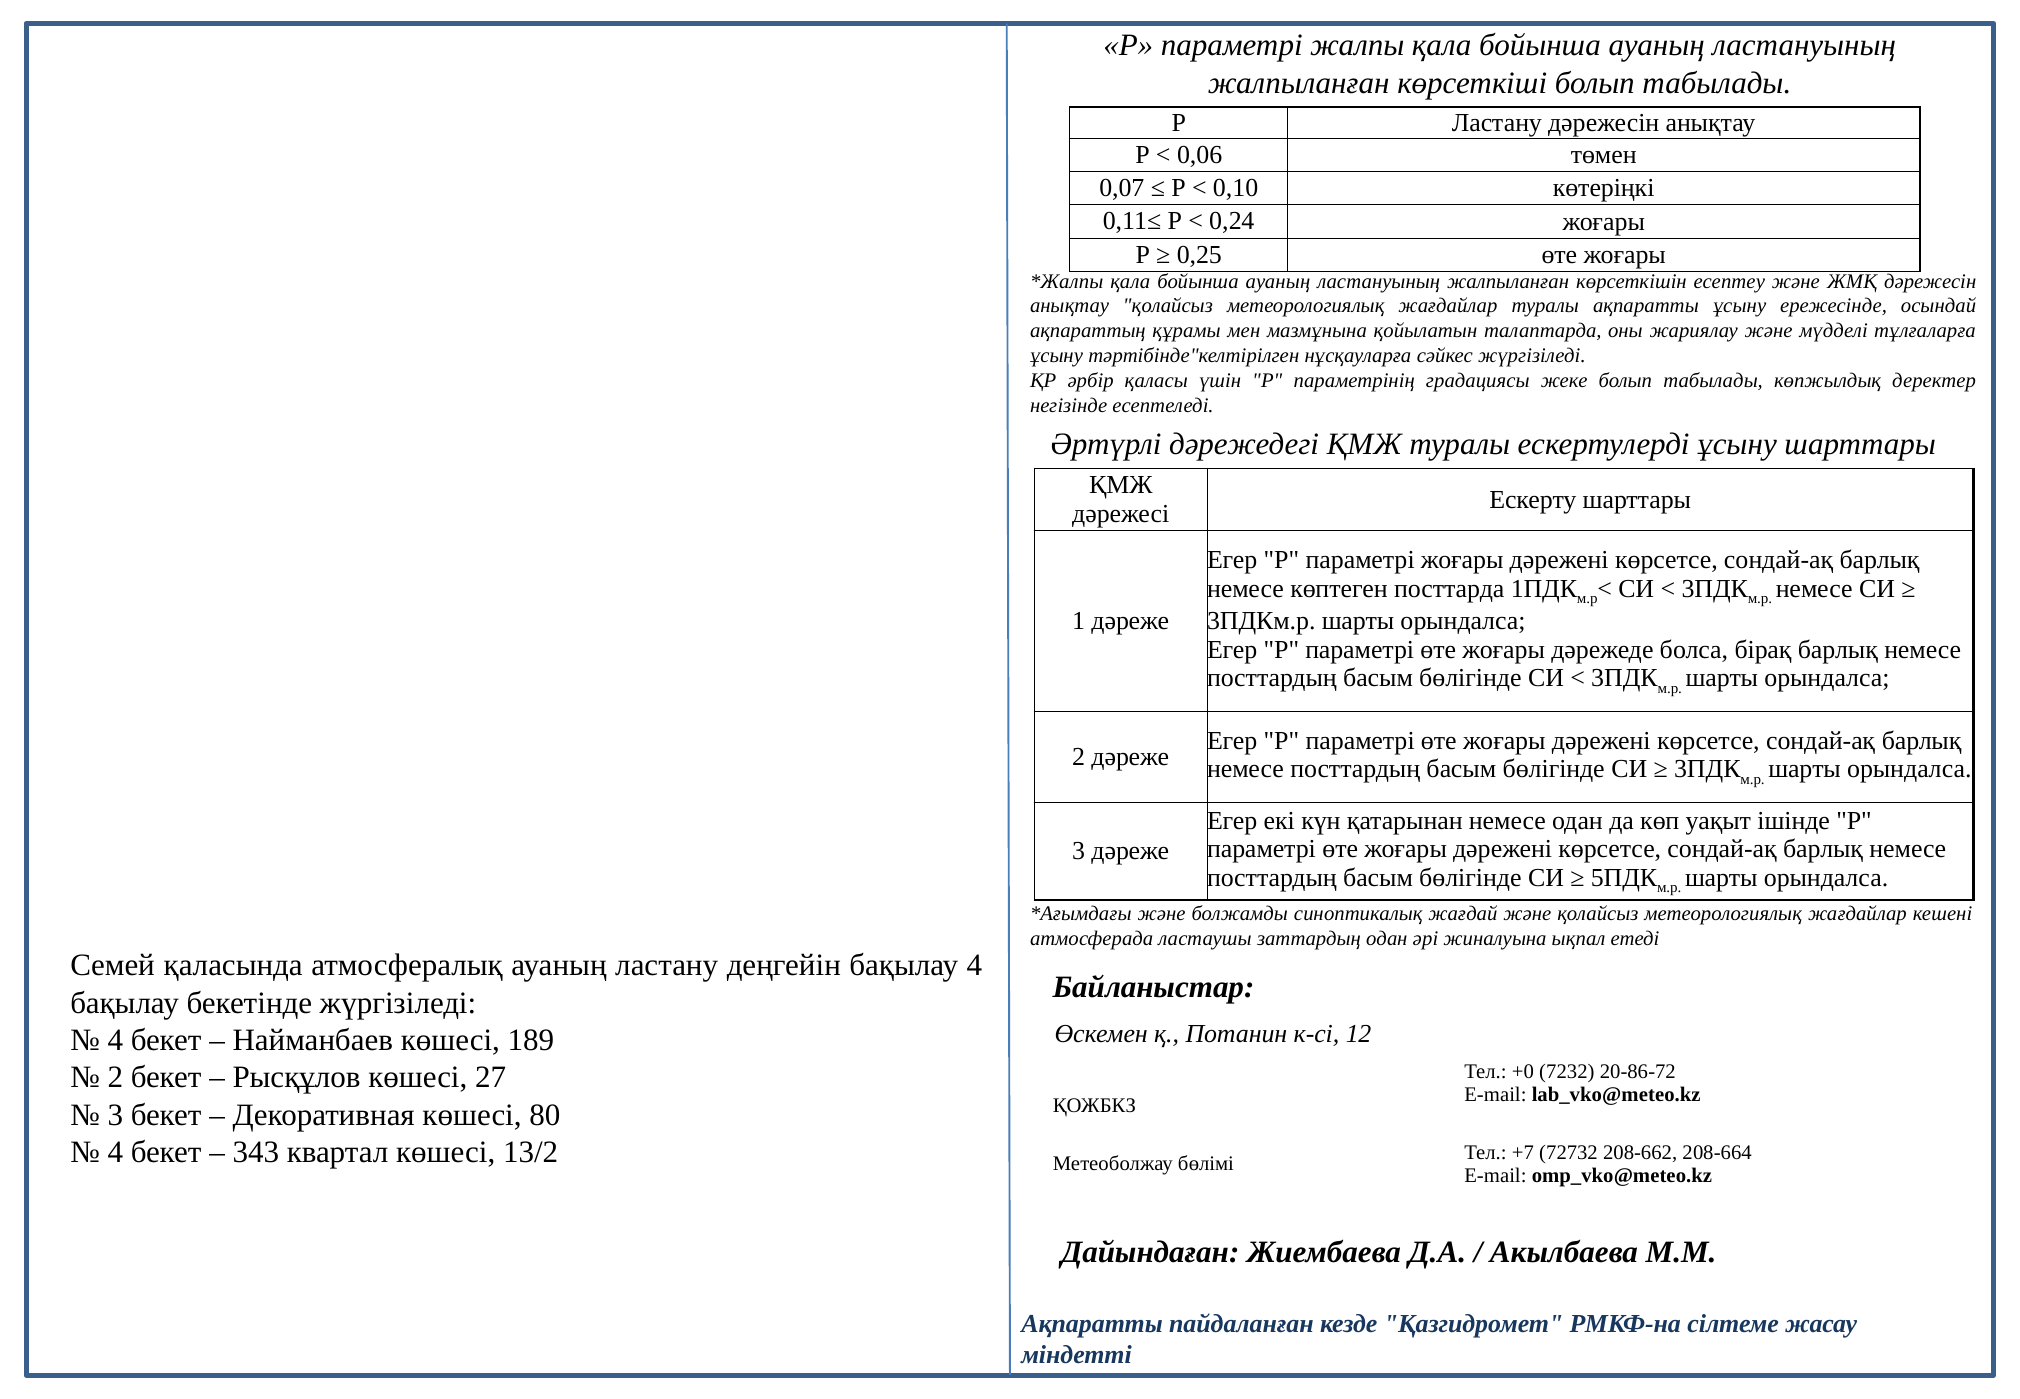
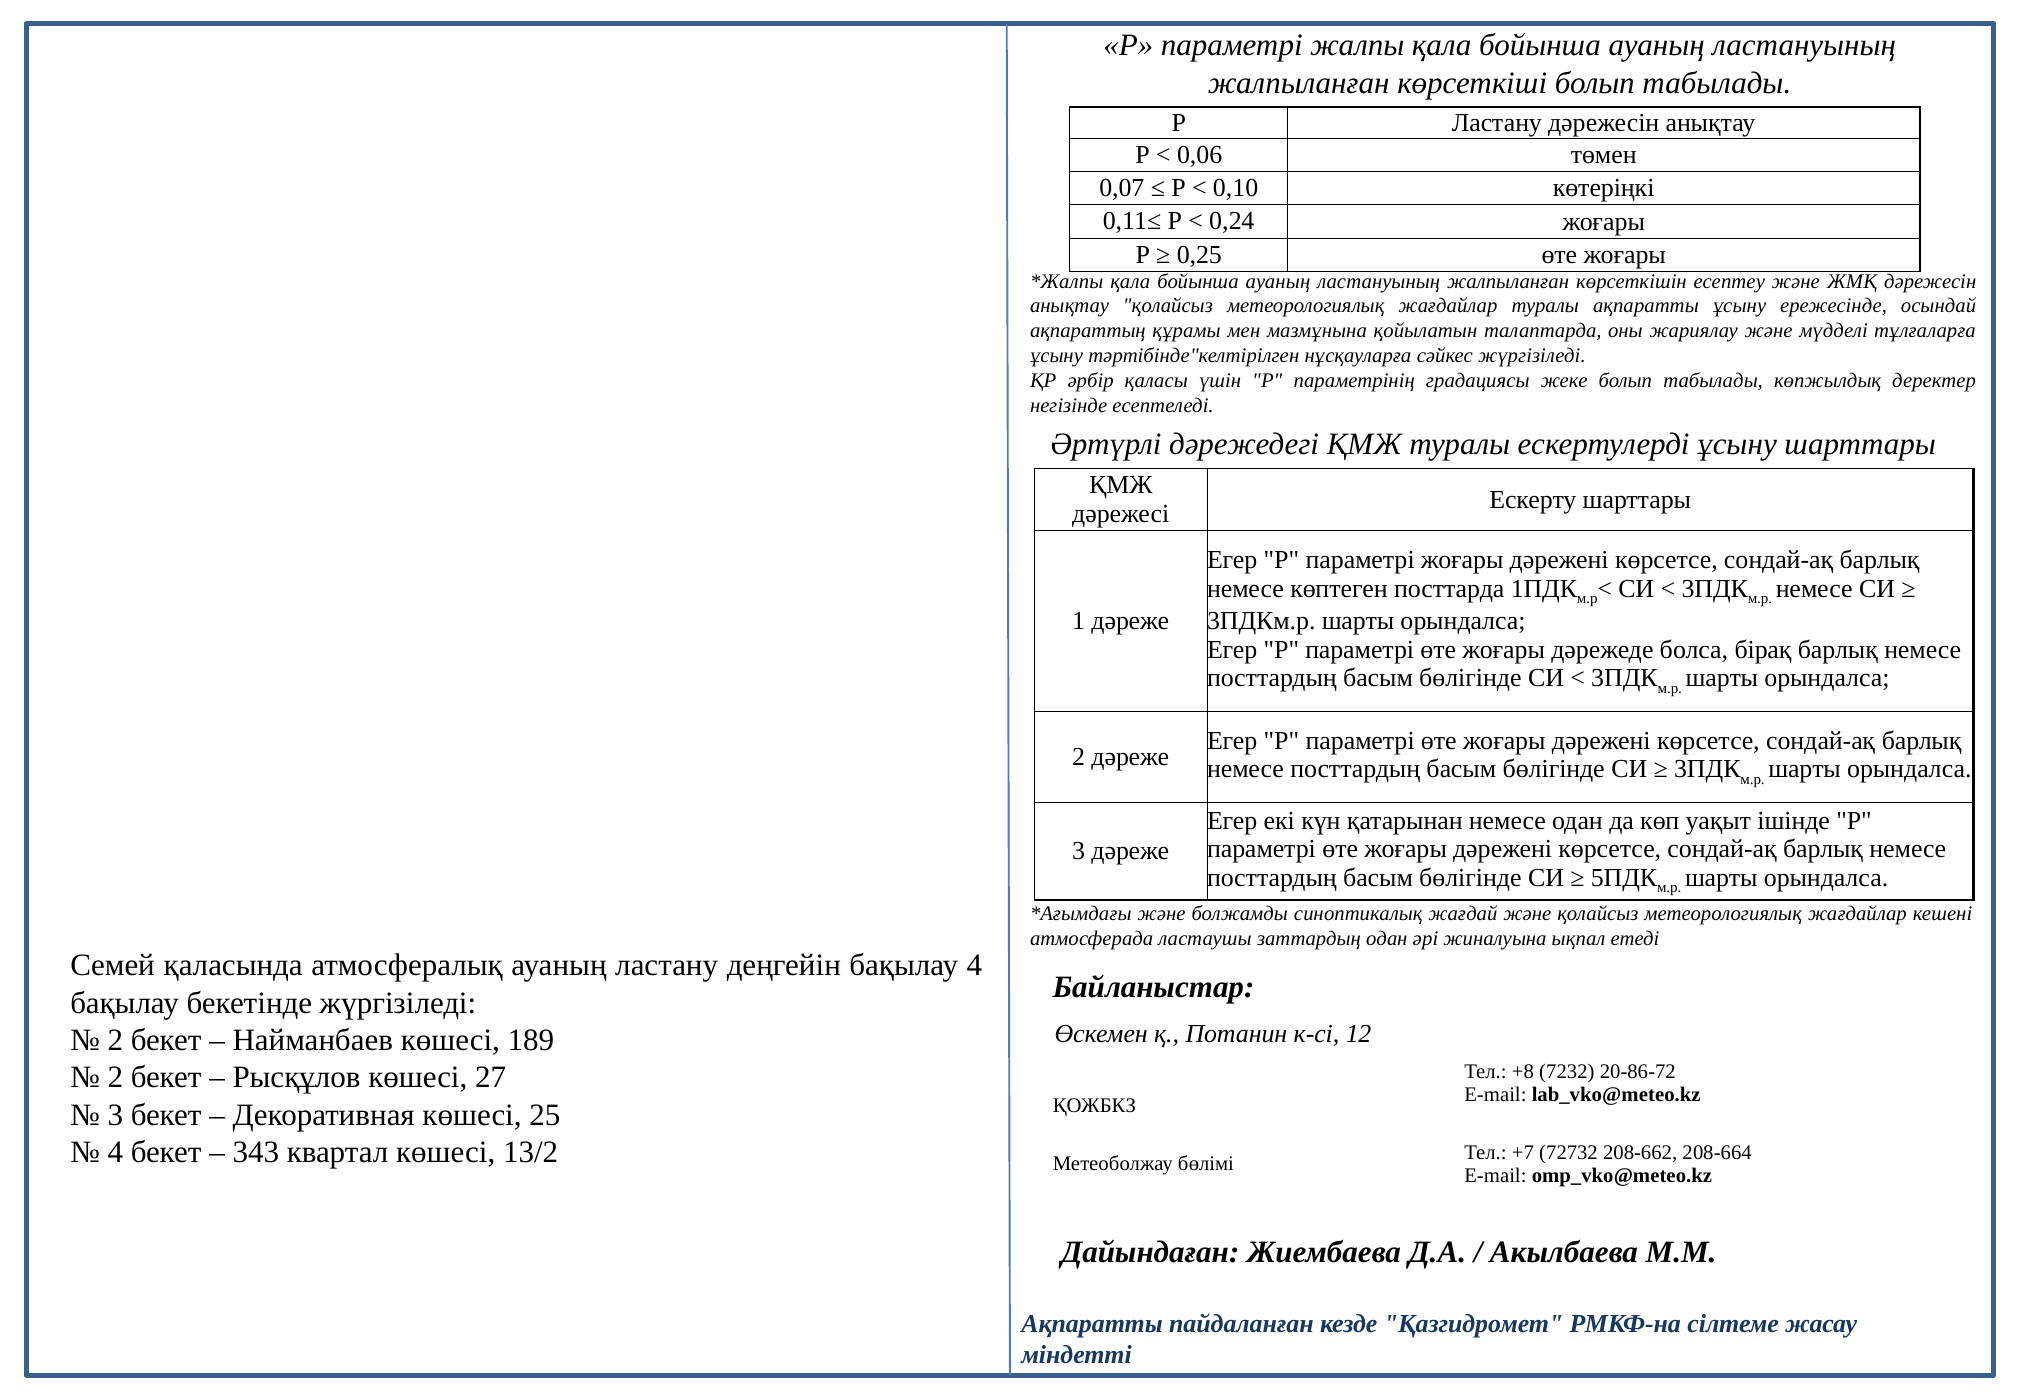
4: 4 -> 2 (115, 1040)
+0: +0 -> +8 (1523, 1071)
80: 80 -> 25 (545, 1115)
